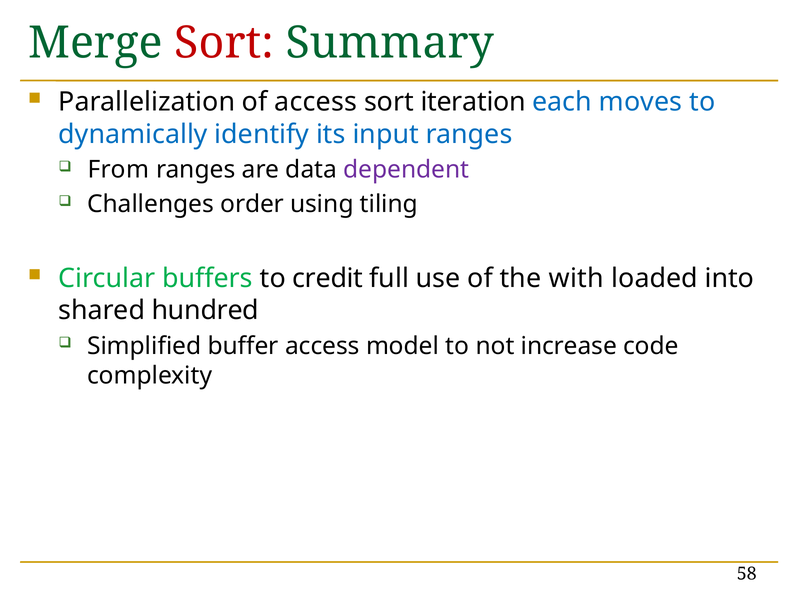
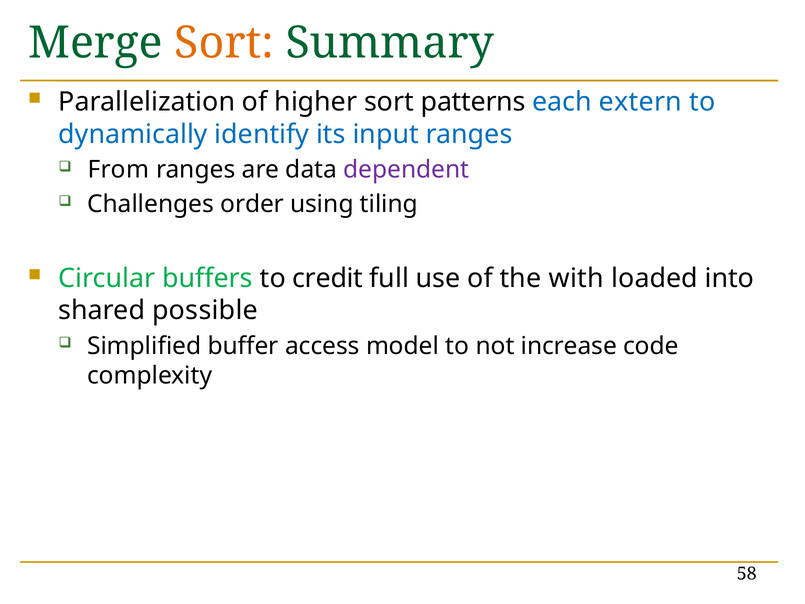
Sort colour: red -> orange (224, 43)
of access: access -> higher (316, 102)
iteration: iteration -> patterns (473, 102)
moves: moves -> extern (640, 102)
hundred: hundred -> possible (205, 310)
